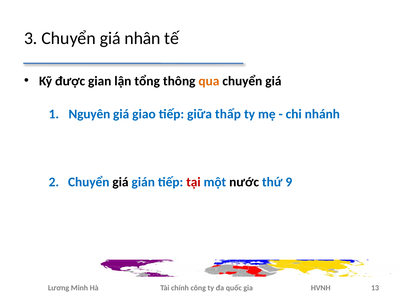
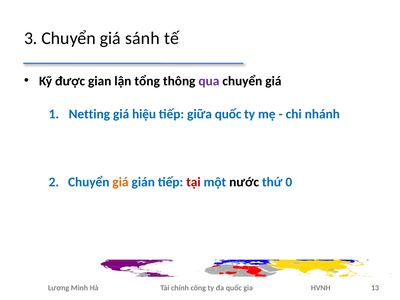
nhân: nhân -> sánh (142, 38)
qua colour: orange -> purple (209, 81)
Nguyên: Nguyên -> Netting (89, 114)
giao: giao -> hiệu (144, 114)
giữa thấp: thấp -> quốc (228, 114)
giá colour: black -> orange (120, 182)
9: 9 -> 0 (289, 182)
